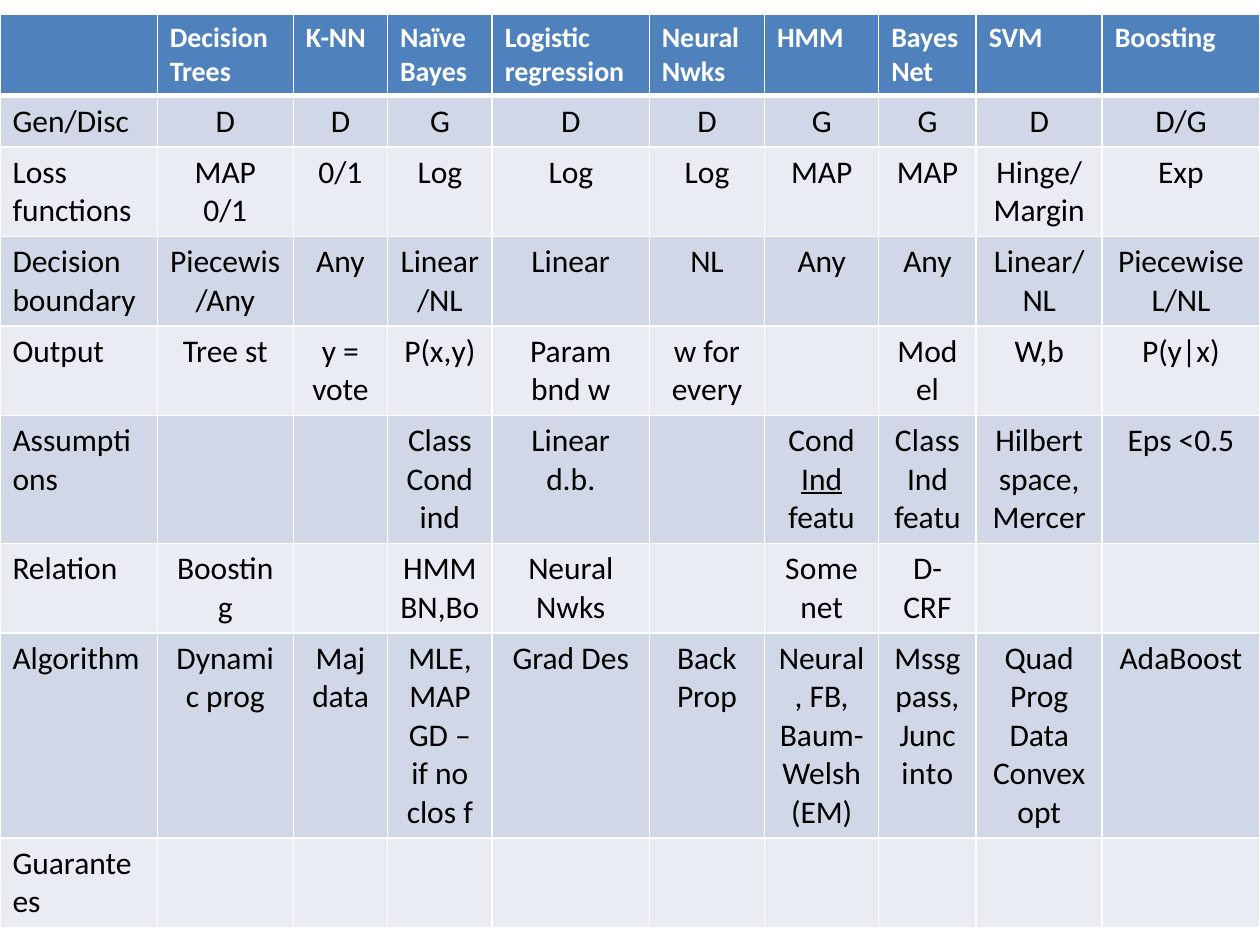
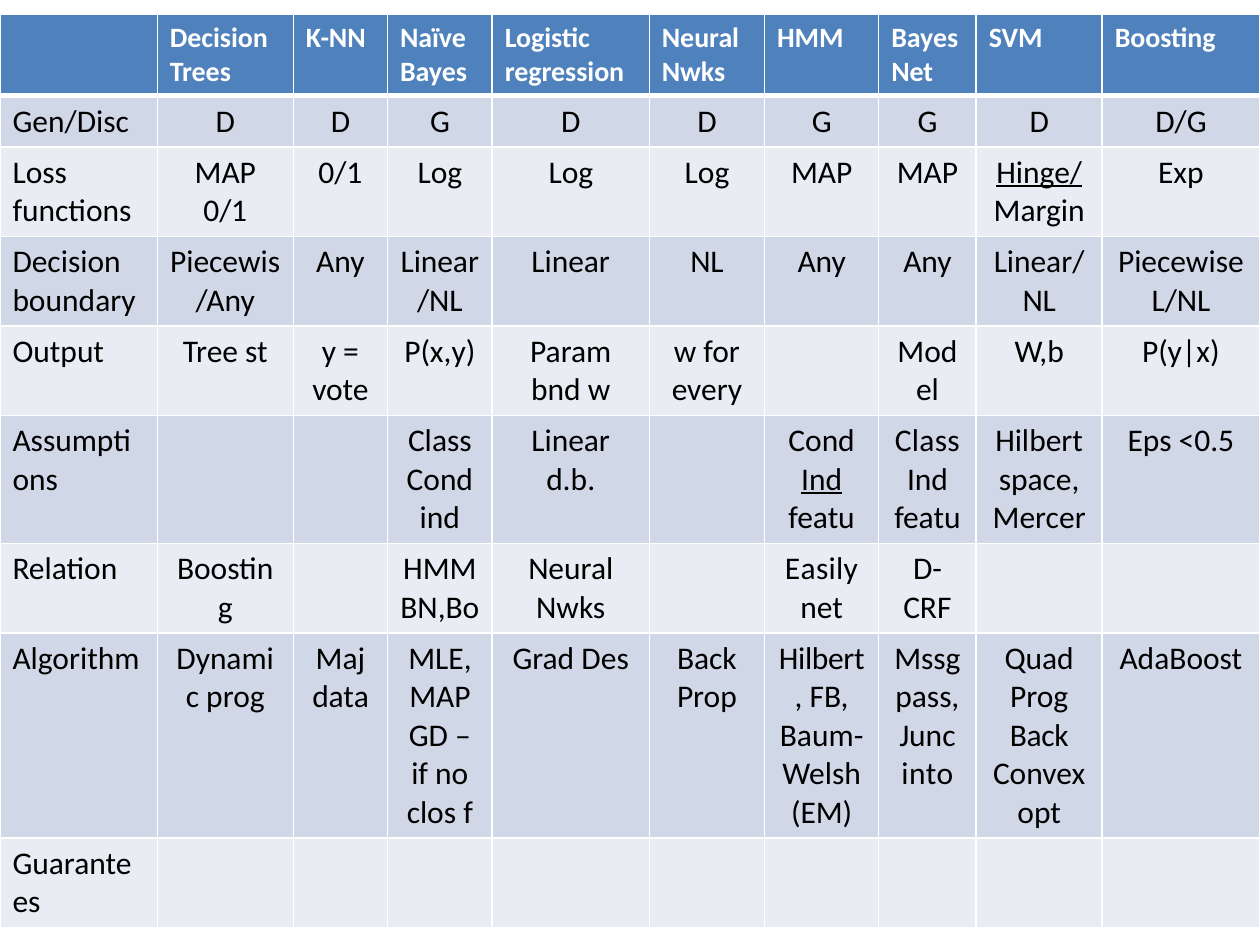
Hinge/ underline: none -> present (1039, 173)
Some: Some -> Easily (821, 569)
Neural: Neural -> Hilbert (822, 659)
Data: Data -> Back (1039, 736)
